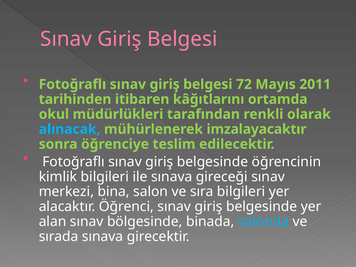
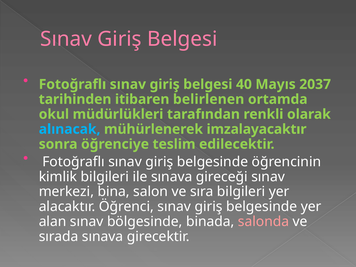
72: 72 -> 40 (244, 84)
2011: 2011 -> 2037 (315, 84)
kâğıtlarını: kâğıtlarını -> belirlenen (209, 99)
salonda colour: light blue -> pink (264, 222)
